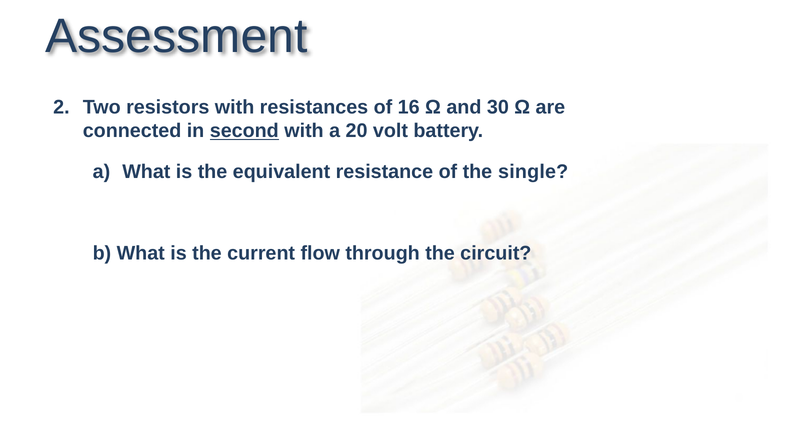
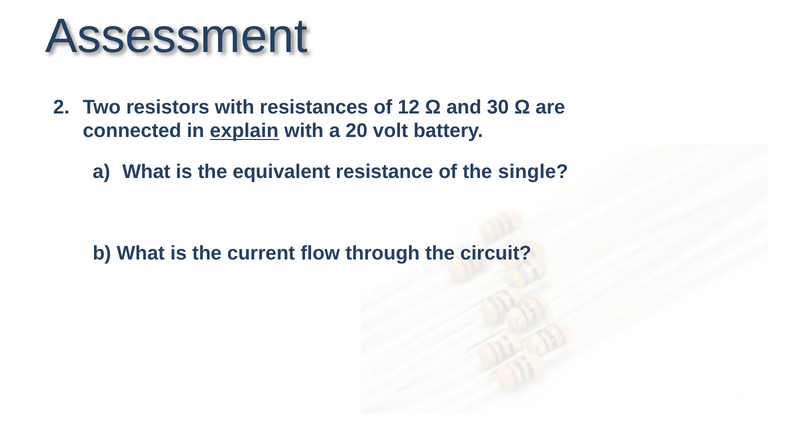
16: 16 -> 12 (409, 107)
second: second -> explain (244, 131)
